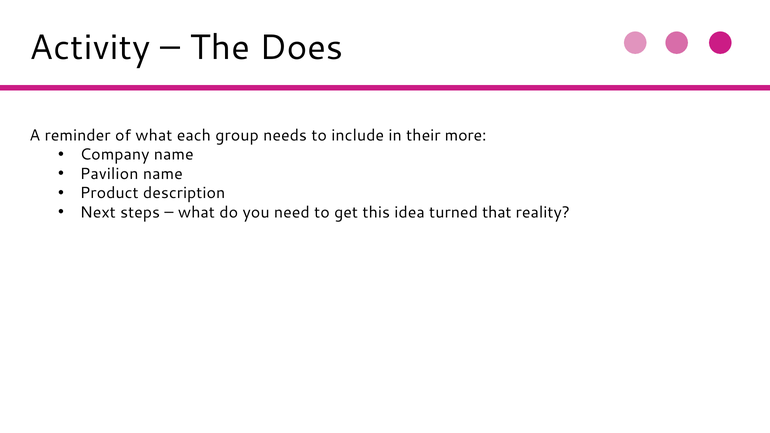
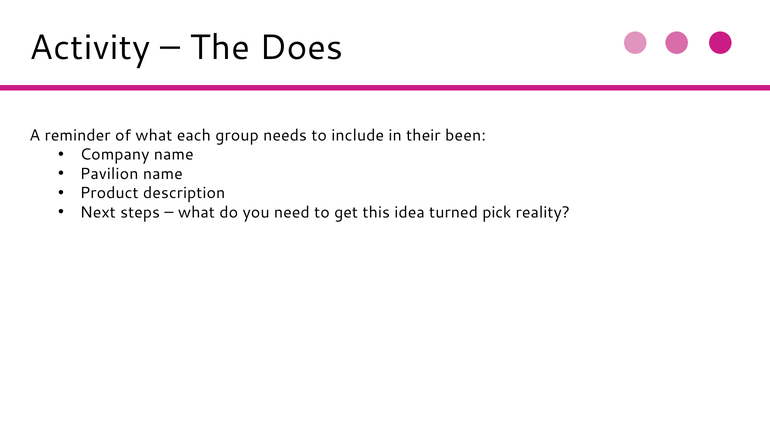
more: more -> been (465, 135)
that: that -> pick (497, 213)
